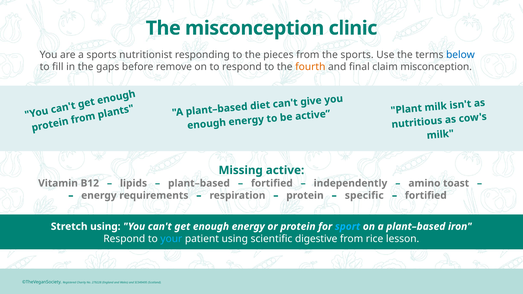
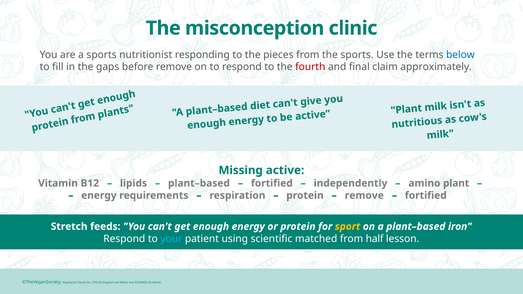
fourth colour: orange -> red (310, 67)
claim misconception: misconception -> approximately (436, 67)
amino toast: toast -> plant (456, 183)
specific: specific -> remove (364, 196)
Stretch using: using -> feeds (105, 227)
sport colour: light blue -> yellow (348, 227)
digestive: digestive -> matched (316, 239)
rice: rice -> half (375, 239)
